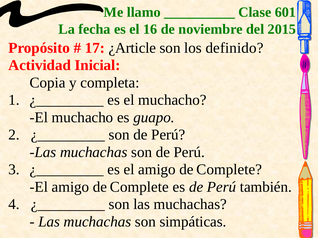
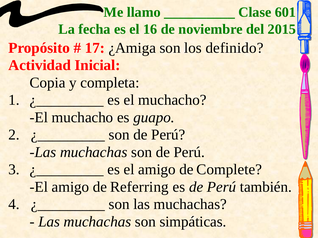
¿Article: ¿Article -> ¿Amiga (132, 48)
Complete: Complete -> Referring (139, 187)
